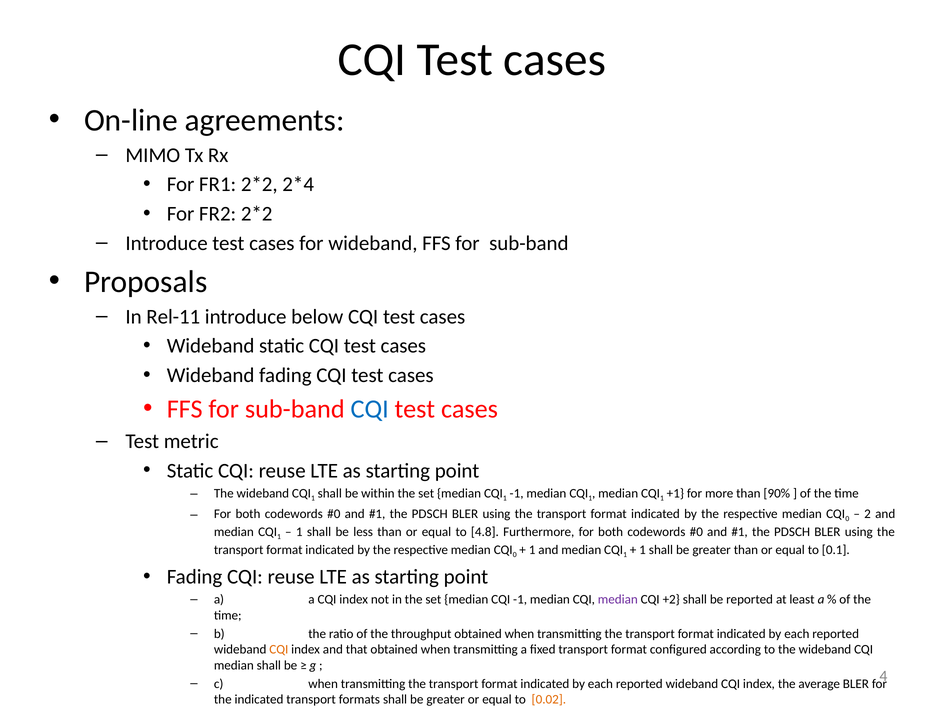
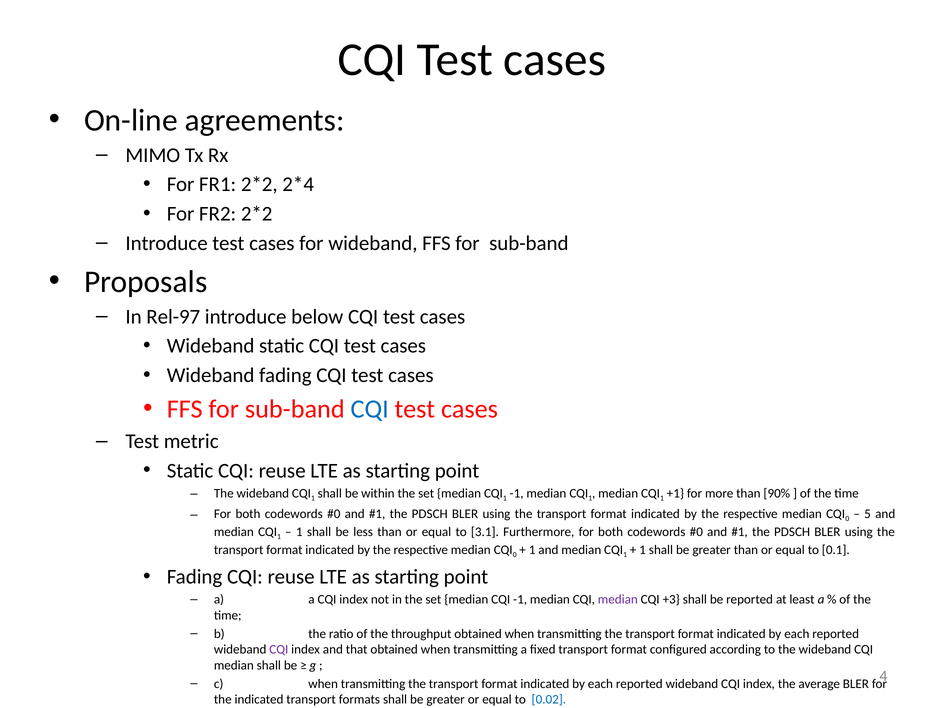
Rel-11: Rel-11 -> Rel-97 (173, 317)
2: 2 -> 5 (868, 514)
4.8: 4.8 -> 3.1 (485, 532)
+2: +2 -> +3 (671, 600)
CQI colour: orange -> purple (279, 650)
0.02 colour: orange -> blue (549, 699)
